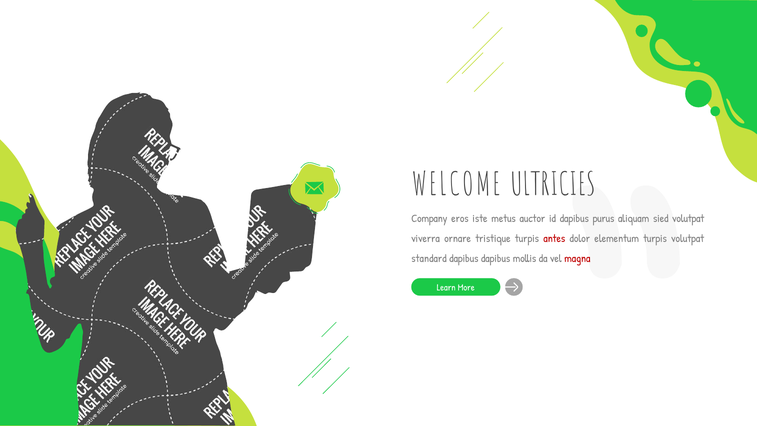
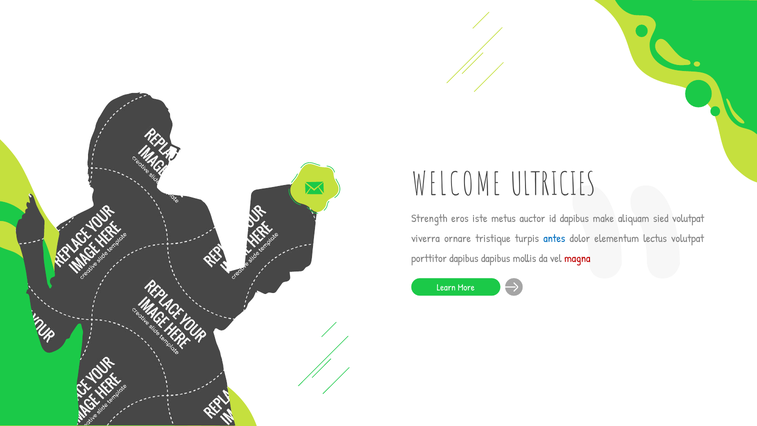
Company: Company -> Strength (429, 219)
purus: purus -> make (603, 219)
antes colour: red -> blue (554, 238)
elementum turpis: turpis -> lectus (655, 238)
standard: standard -> porttitor (429, 258)
